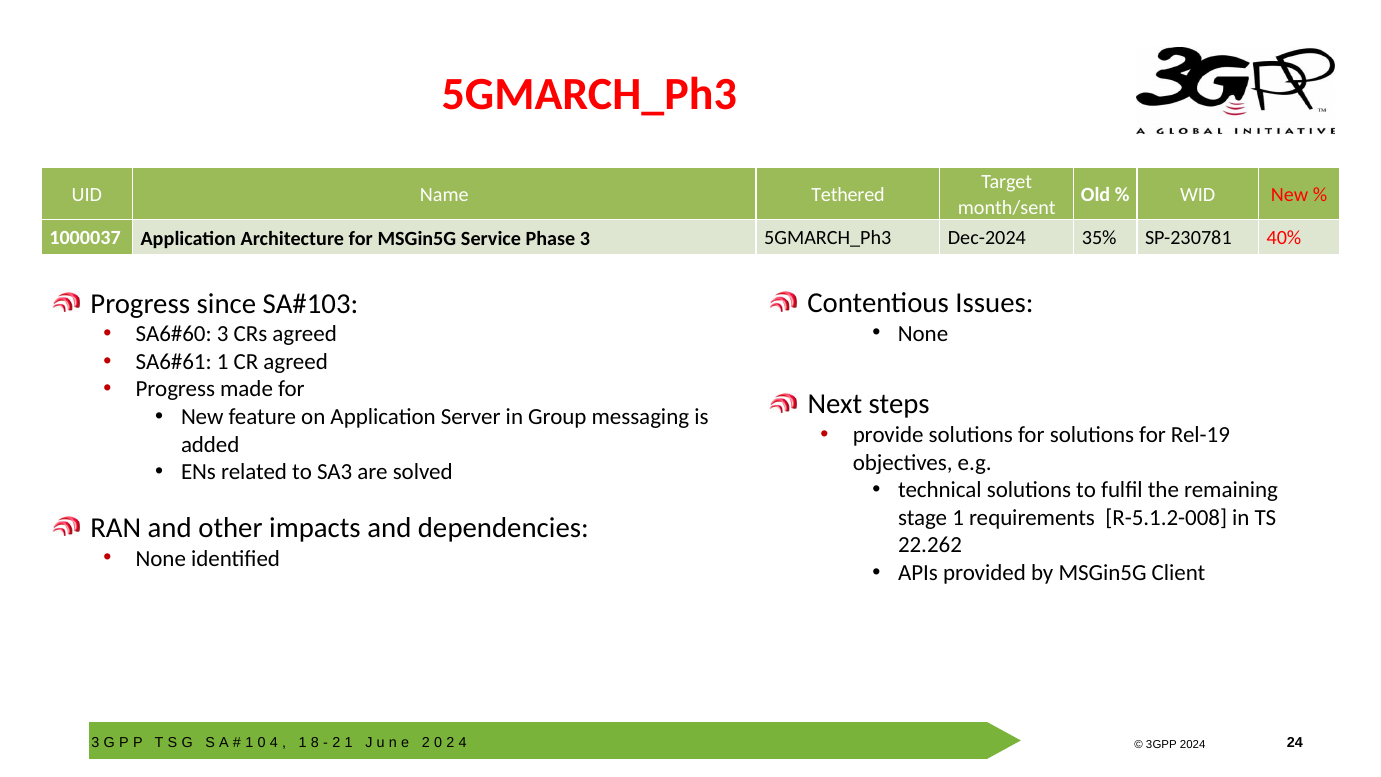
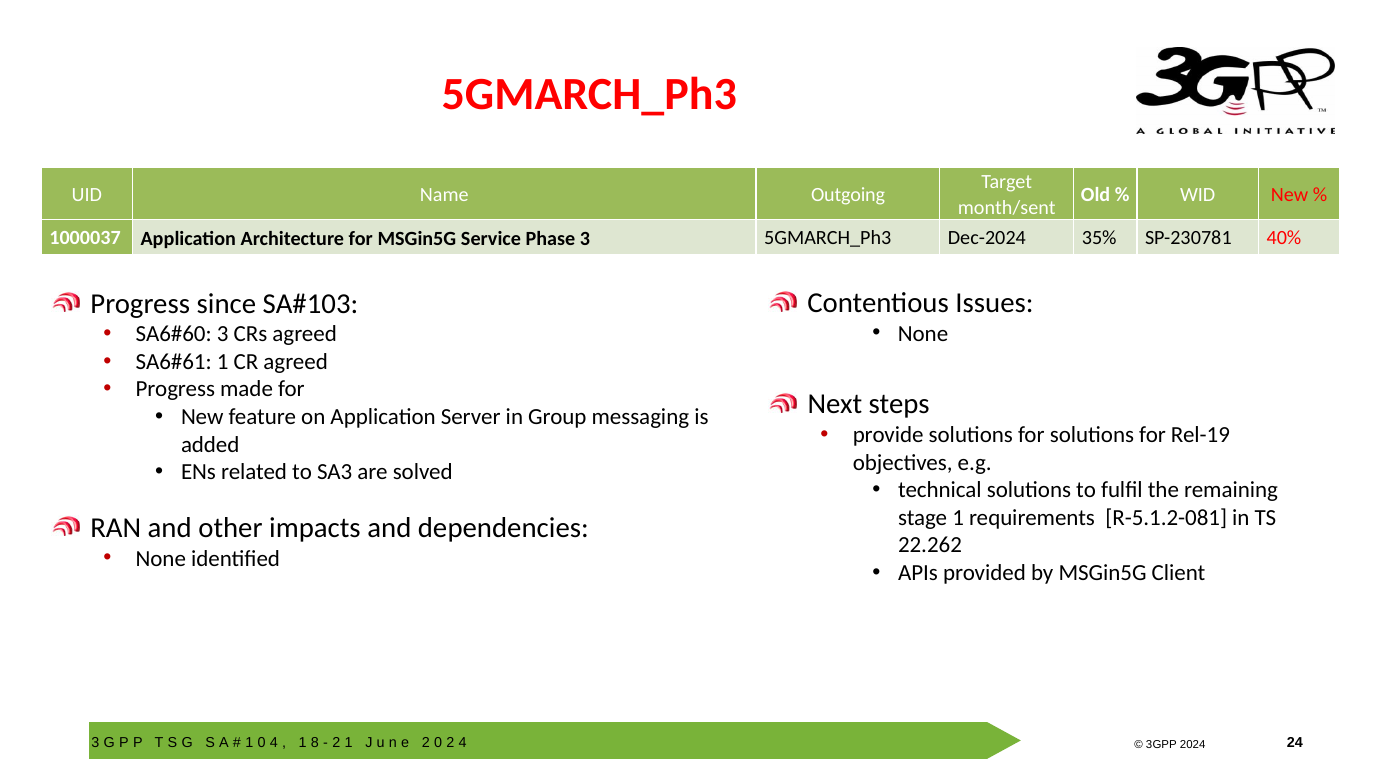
Tethered: Tethered -> Outgoing (848, 195)
R-5.1.2-008: R-5.1.2-008 -> R-5.1.2-081 (1166, 518)
